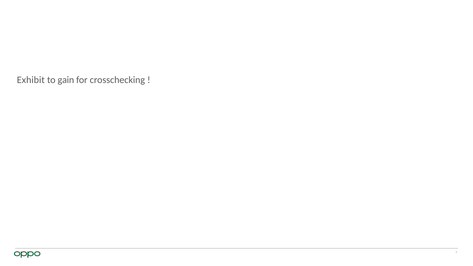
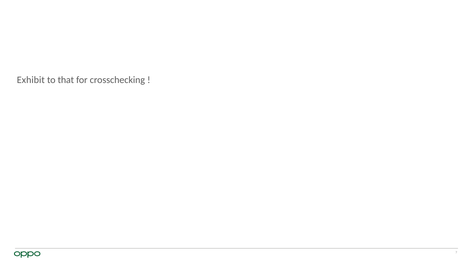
gain: gain -> that (66, 80)
